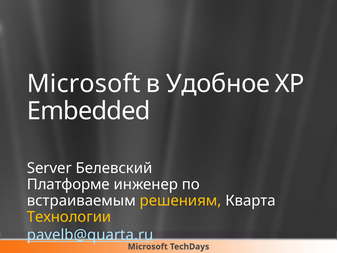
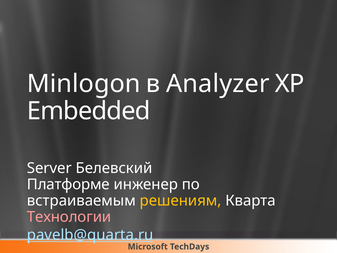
Microsoft: Microsoft -> Minlogon (84, 84)
Удобное: Удобное -> Analyzer (218, 84)
Технологии colour: yellow -> pink (69, 217)
